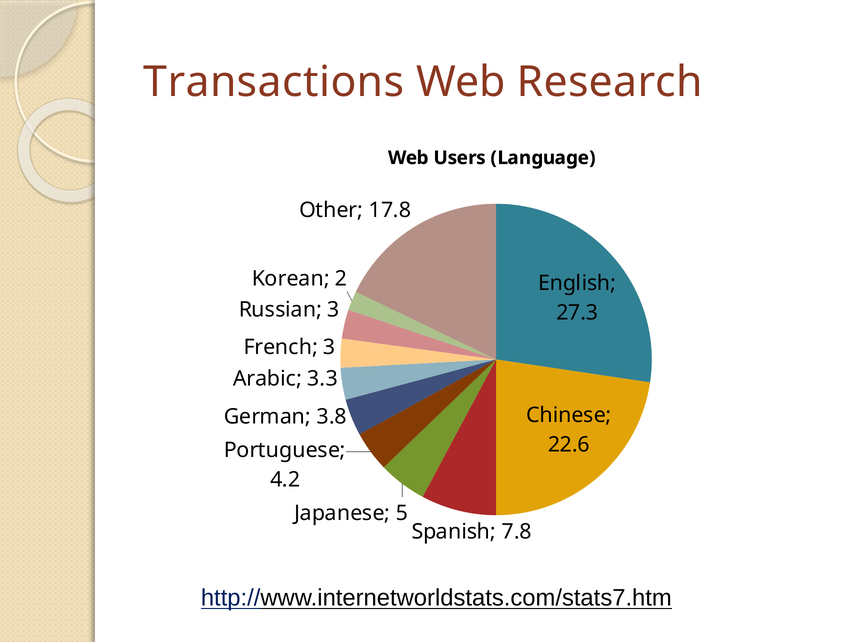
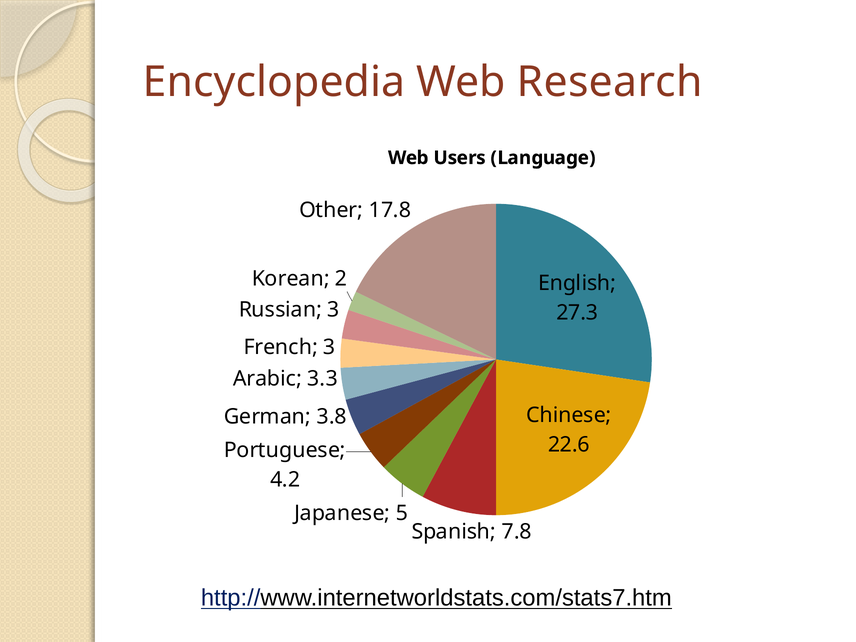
Transactions: Transactions -> Encyclopedia (274, 82)
